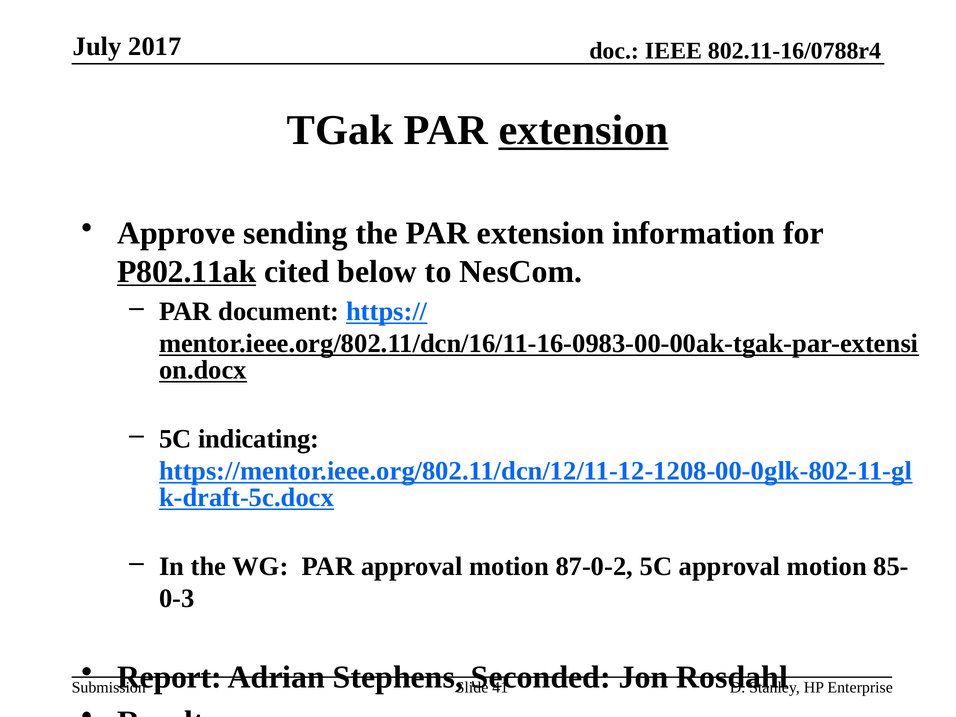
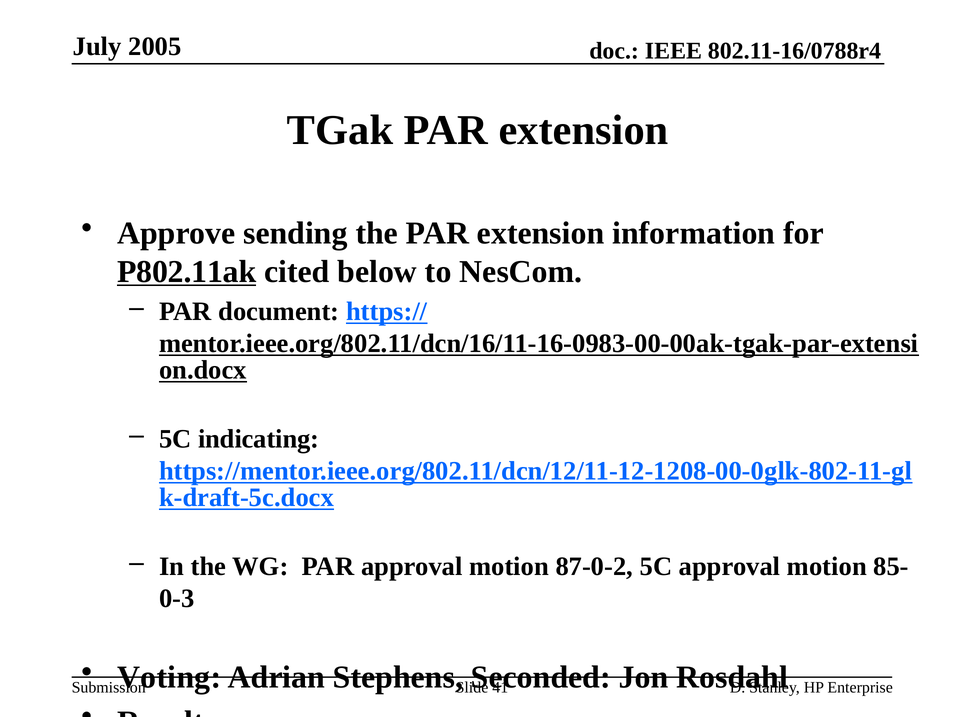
2017: 2017 -> 2005 (155, 46)
extension underline: present -> none (584, 130)
Report: Report -> Voting (169, 677)
